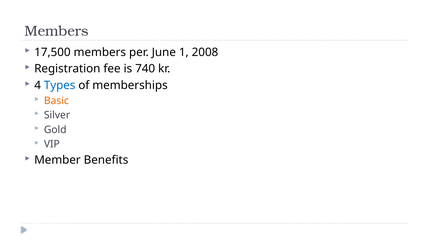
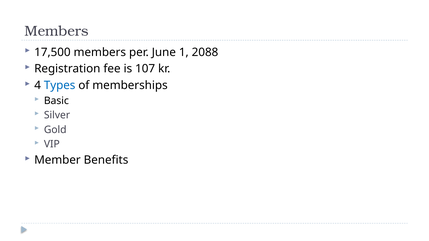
2008: 2008 -> 2088 (205, 52)
740: 740 -> 107 (145, 69)
Basic colour: orange -> black (56, 101)
